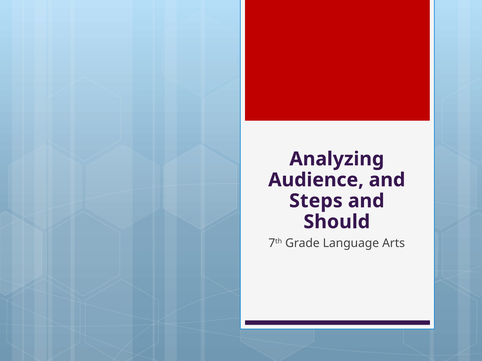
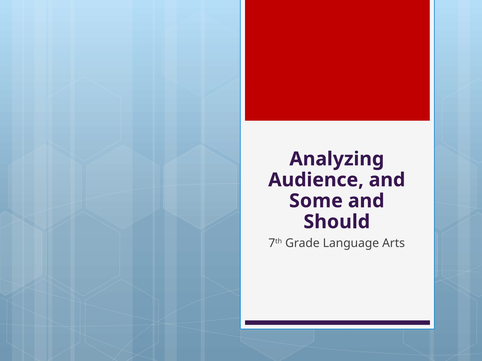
Steps: Steps -> Some (316, 201)
